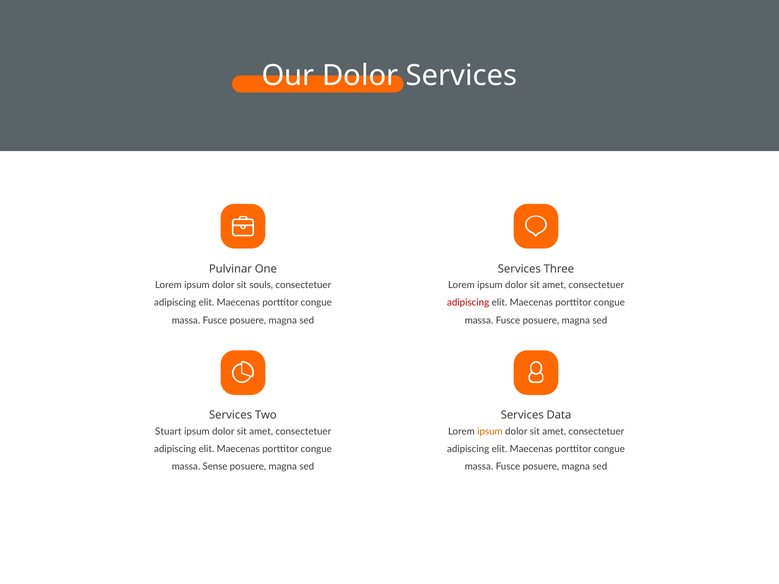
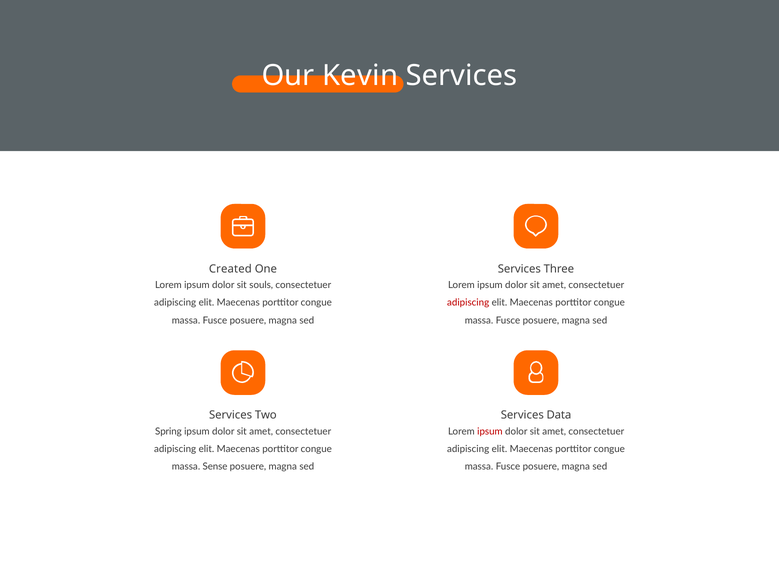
Our Dolor: Dolor -> Kevin (360, 76)
Pulvinar: Pulvinar -> Created (230, 269)
Stuart: Stuart -> Spring (168, 432)
ipsum colour: orange -> red (490, 432)
